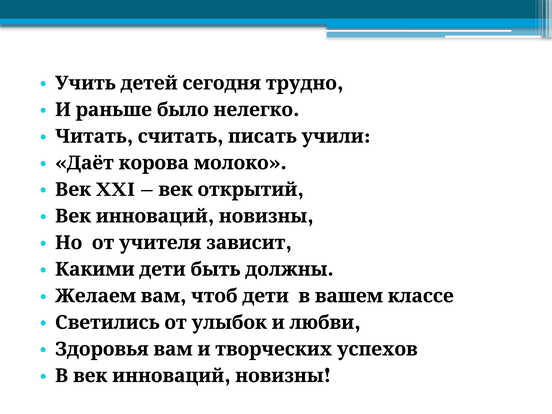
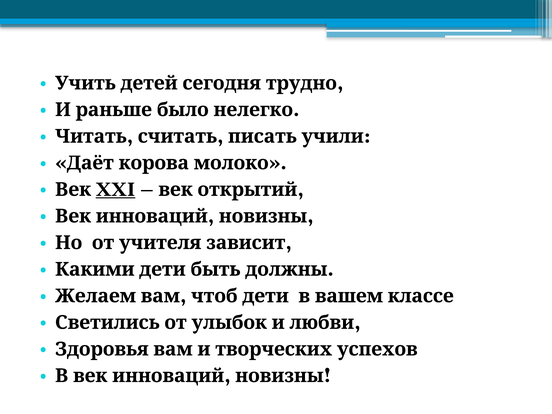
XXI underline: none -> present (116, 190)
